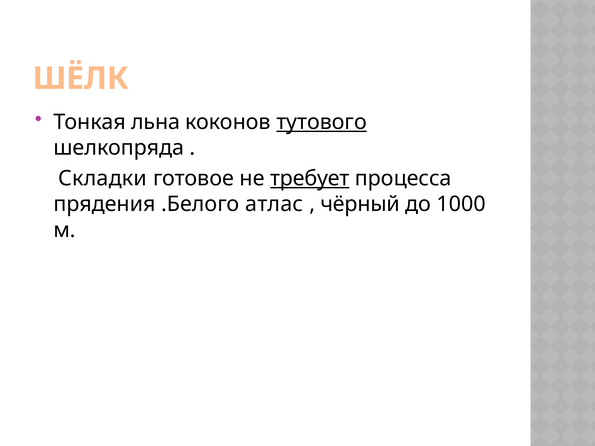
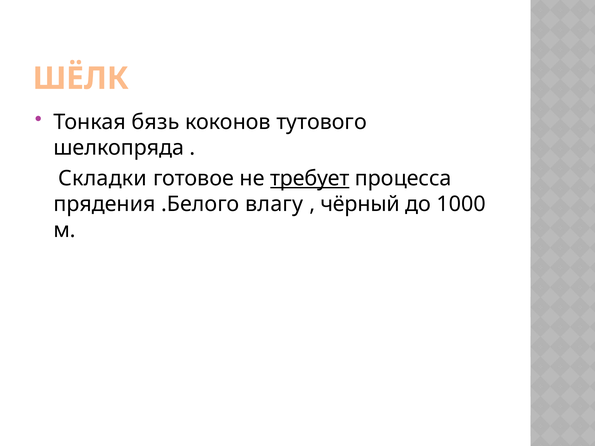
льна: льна -> бязь (155, 122)
тутового underline: present -> none (322, 122)
атлас: атлас -> влагу (274, 204)
